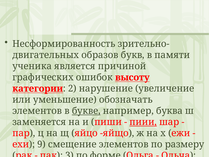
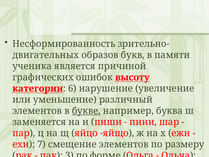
2: 2 -> 6 (72, 88)
обозначать: обозначать -> различный (126, 100)
пиии underline: present -> none (143, 122)
9: 9 -> 7 (41, 144)
